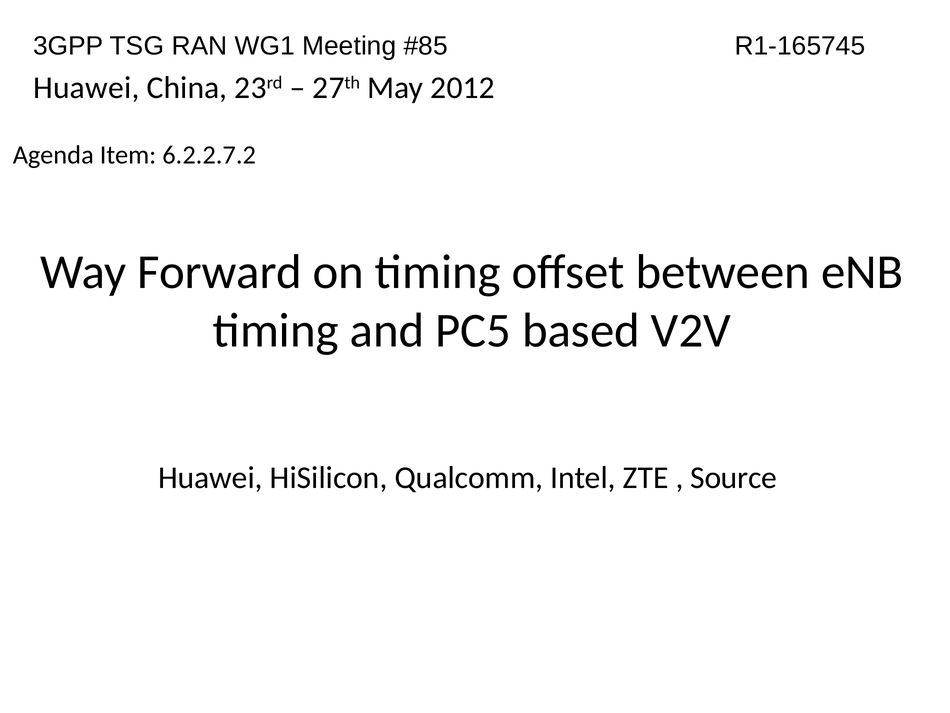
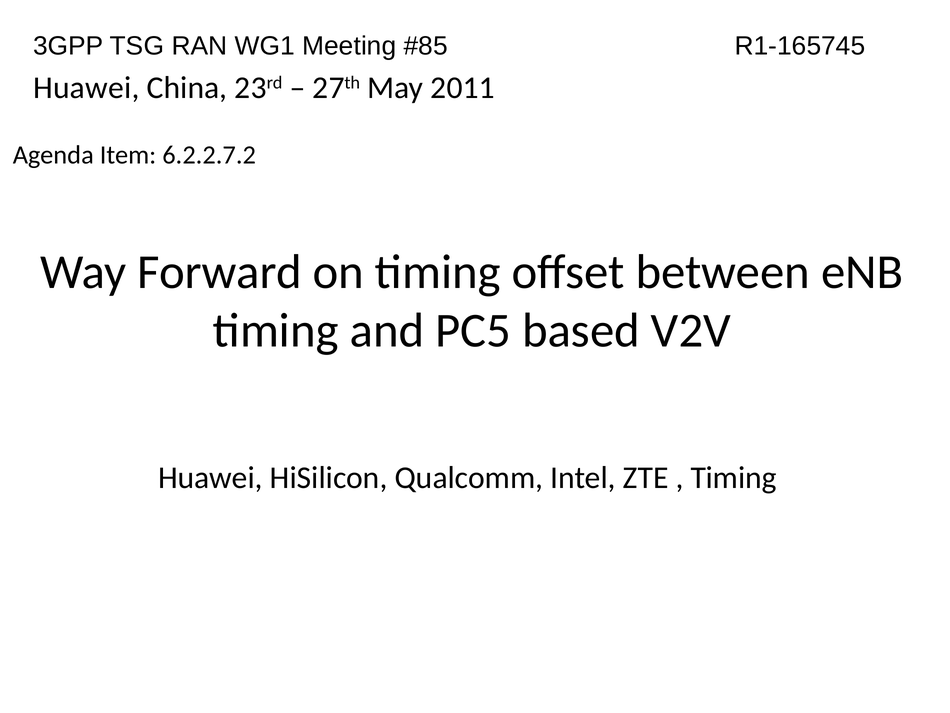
2012: 2012 -> 2011 (463, 88)
Source: Source -> Timing (734, 478)
